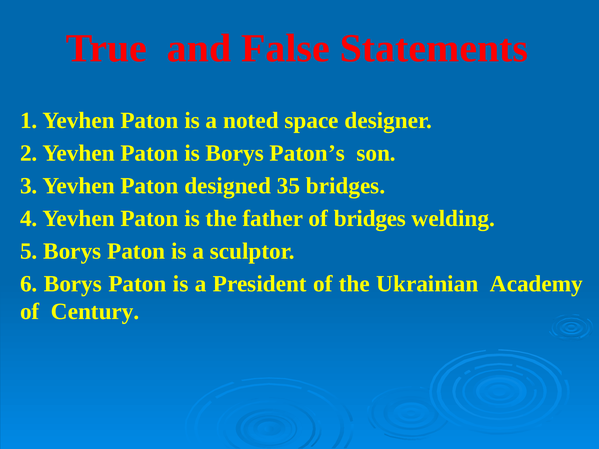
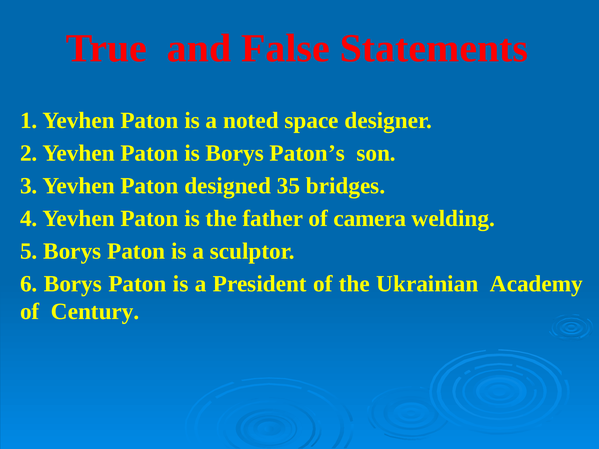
of bridges: bridges -> camera (370, 219)
